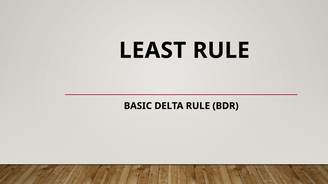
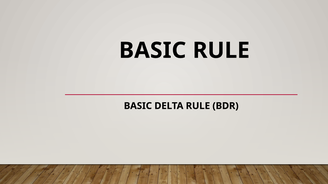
LEAST: LEAST -> BASIC (153, 51)
